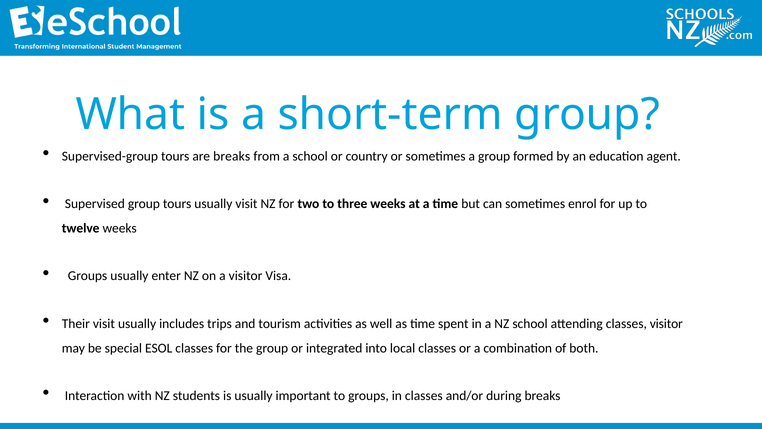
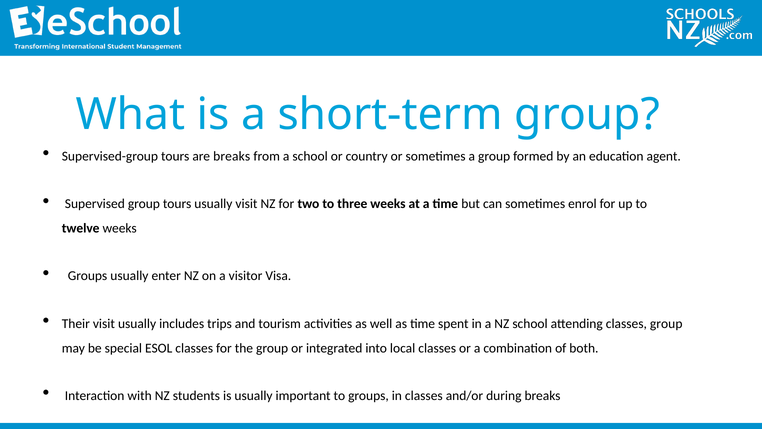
classes visitor: visitor -> group (666, 323)
